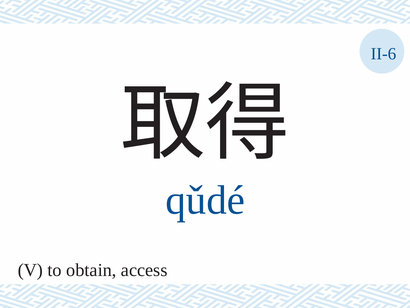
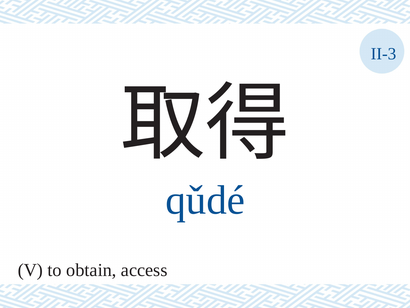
II-6: II-6 -> II-3 (384, 54)
